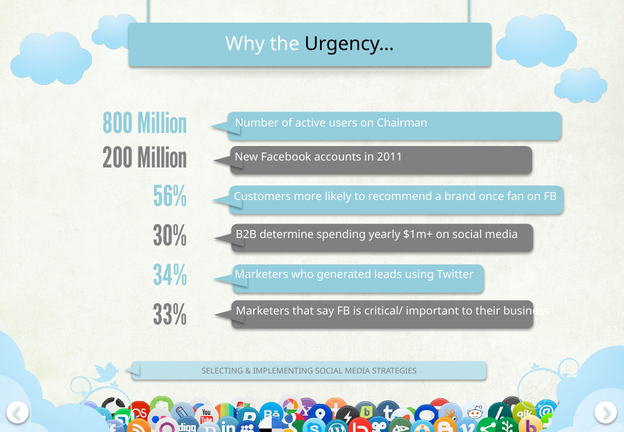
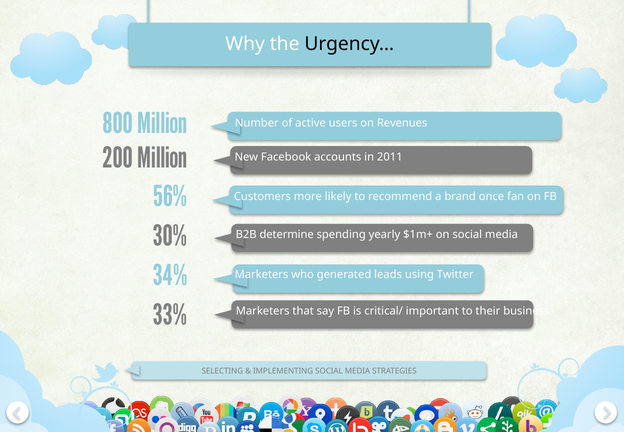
Chairman: Chairman -> Revenues (402, 123)
